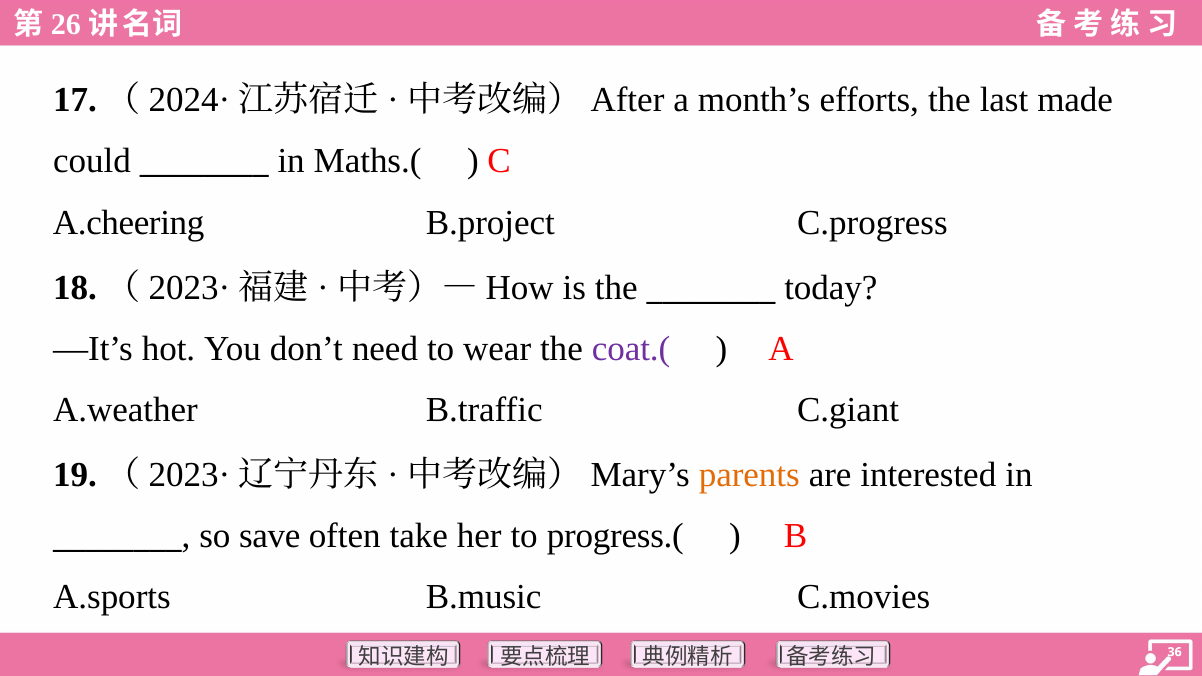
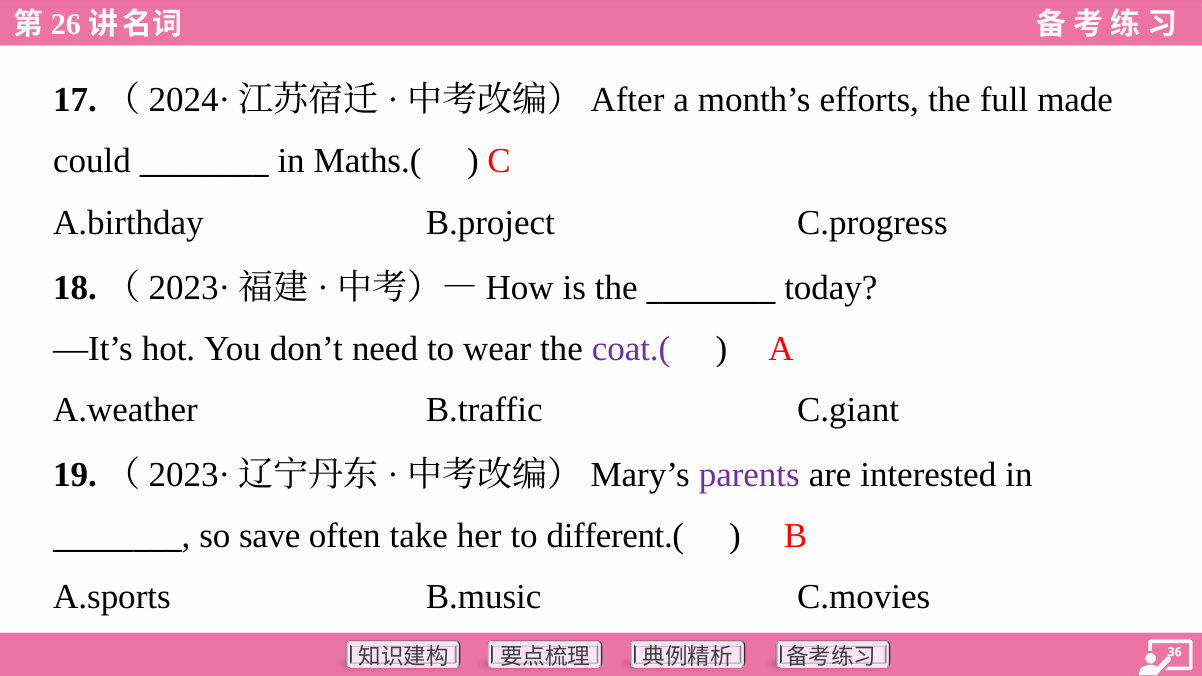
last: last -> full (1004, 100)
A.cheering: A.cheering -> A.birthday (128, 223)
parents colour: orange -> purple (749, 475)
progress.(: progress.( -> different.( (615, 536)
